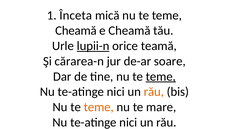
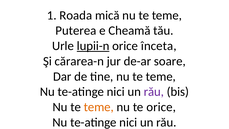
Înceta: Înceta -> Roada (76, 15)
Cheamă: Cheamă -> Puterea (76, 31)
teamă: teamă -> înceta (159, 46)
teme underline: present -> none (161, 76)
rău colour: orange -> purple (154, 92)
te mare: mare -> orice (161, 107)
